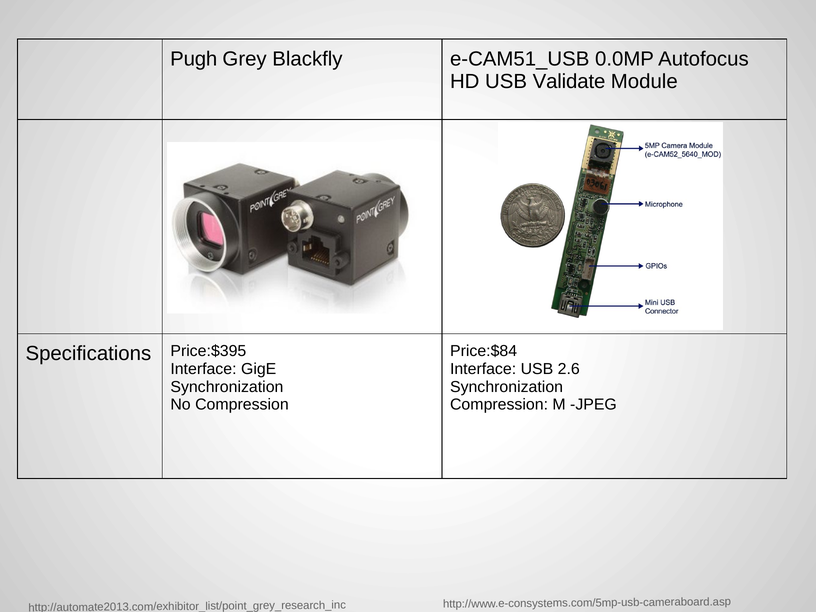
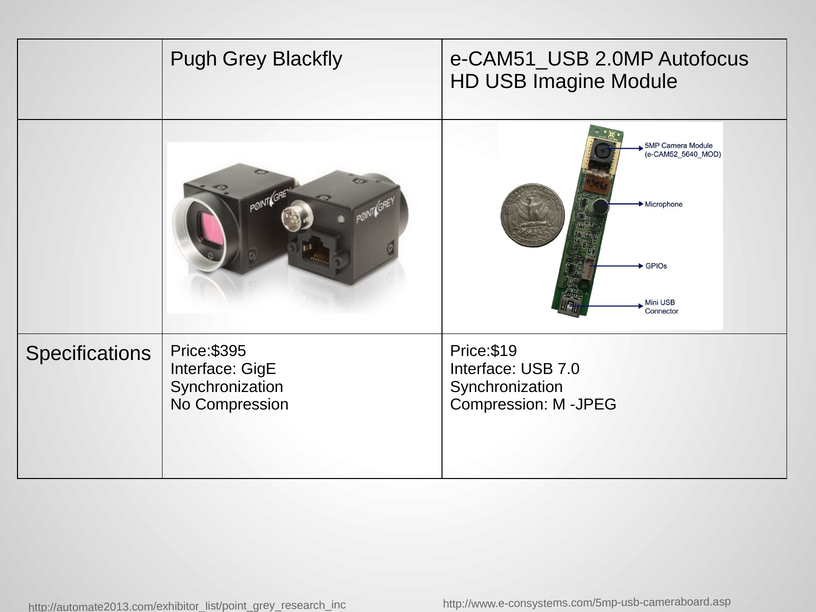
0.0MP: 0.0MP -> 2.0MP (625, 59)
Validate: Validate -> Imagine (569, 82)
Price:$84: Price:$84 -> Price:$19 (484, 351)
2.6: 2.6 -> 7.0 (569, 369)
